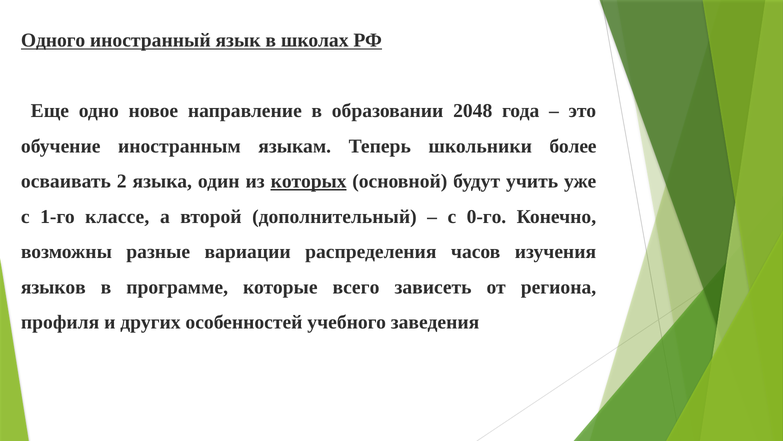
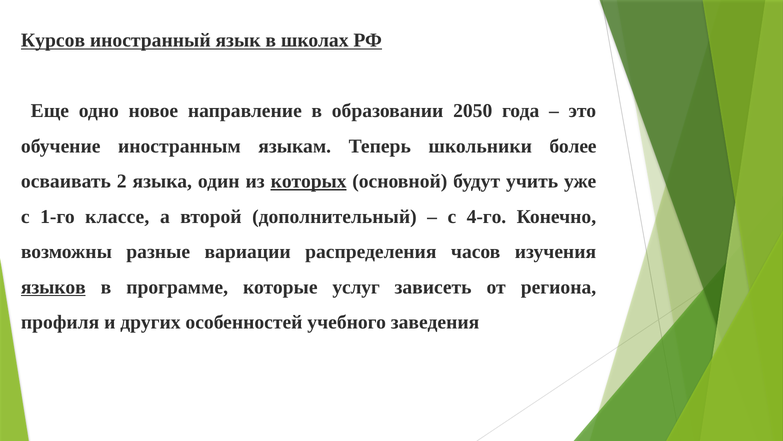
Одного: Одного -> Курсов (53, 40)
2048: 2048 -> 2050 (473, 111)
0-го: 0-го -> 4-го (487, 216)
языков underline: none -> present (53, 287)
всего: всего -> услуг (356, 287)
